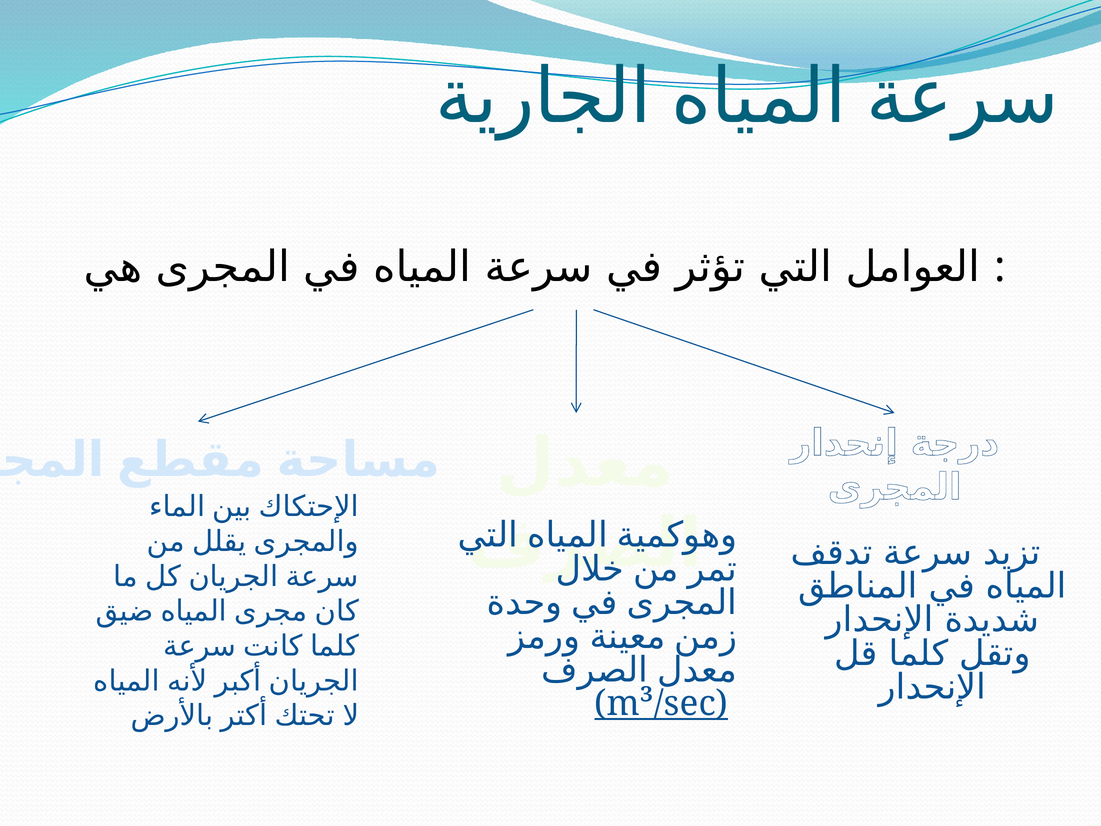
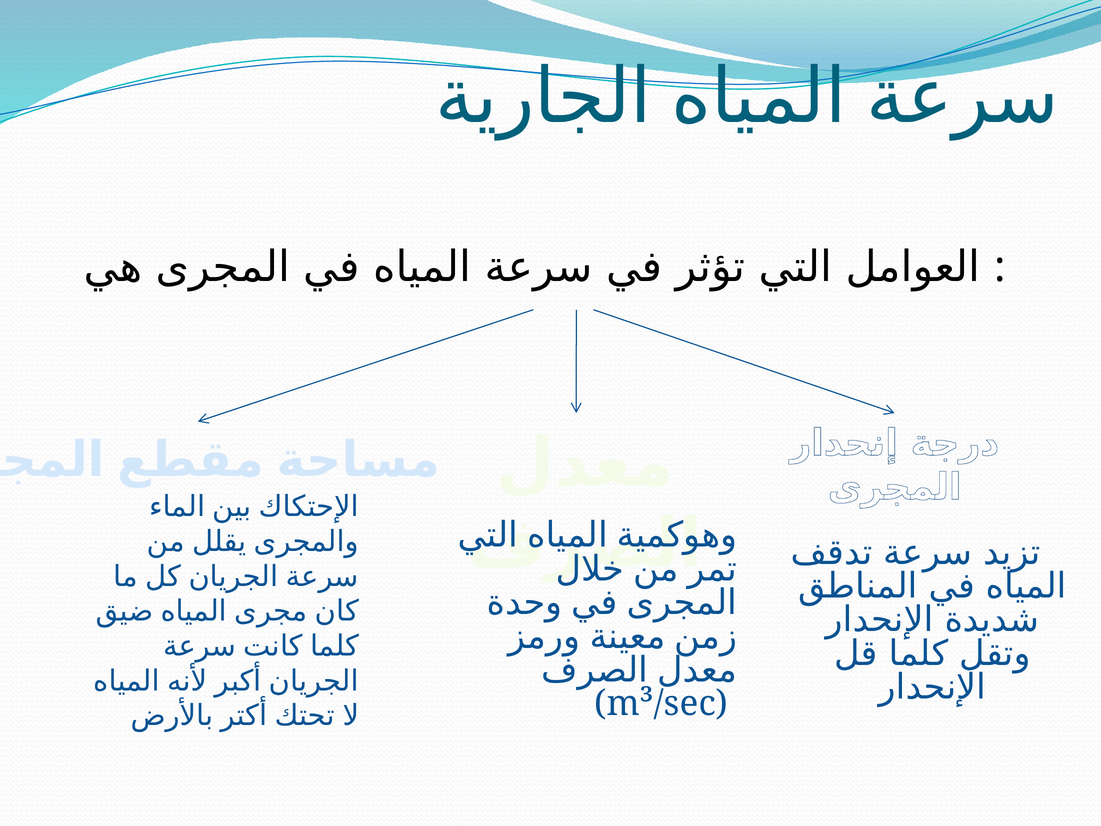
m³/sec underline: present -> none (661, 704)
